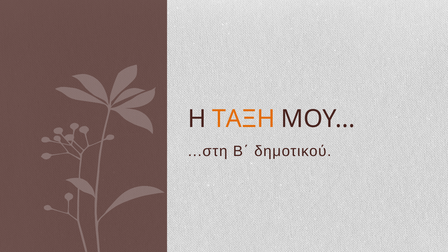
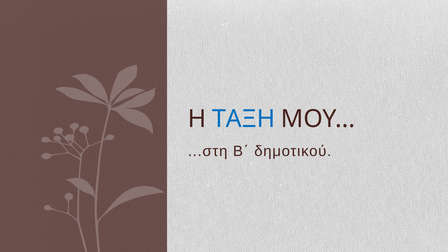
ΤΑΞΗ colour: orange -> blue (244, 119)
